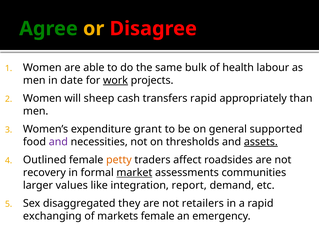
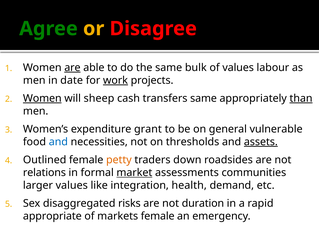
are underline: none -> present (72, 68)
of health: health -> values (238, 68)
Women underline: none -> present (42, 98)
transfers rapid: rapid -> same (204, 98)
than underline: none -> present (301, 98)
supported: supported -> vulnerable (276, 129)
and colour: purple -> blue (58, 142)
affect: affect -> down (187, 160)
recovery: recovery -> relations (44, 173)
report: report -> health (189, 186)
they: they -> risks (129, 204)
retailers: retailers -> duration (203, 204)
exchanging: exchanging -> appropriate (52, 216)
